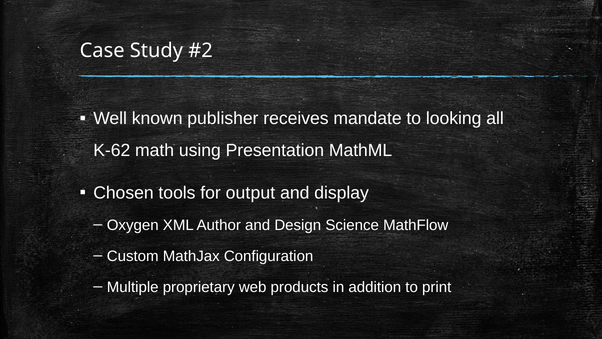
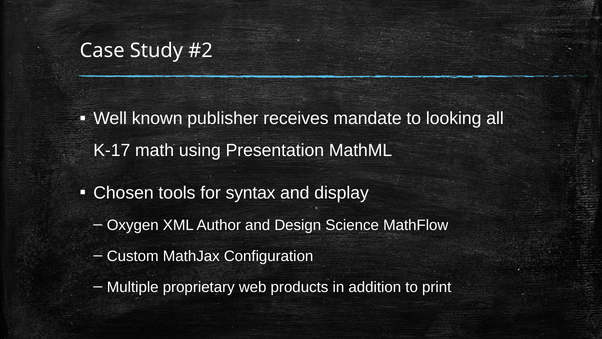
K-62: K-62 -> K-17 (112, 150)
output: output -> syntax (251, 193)
